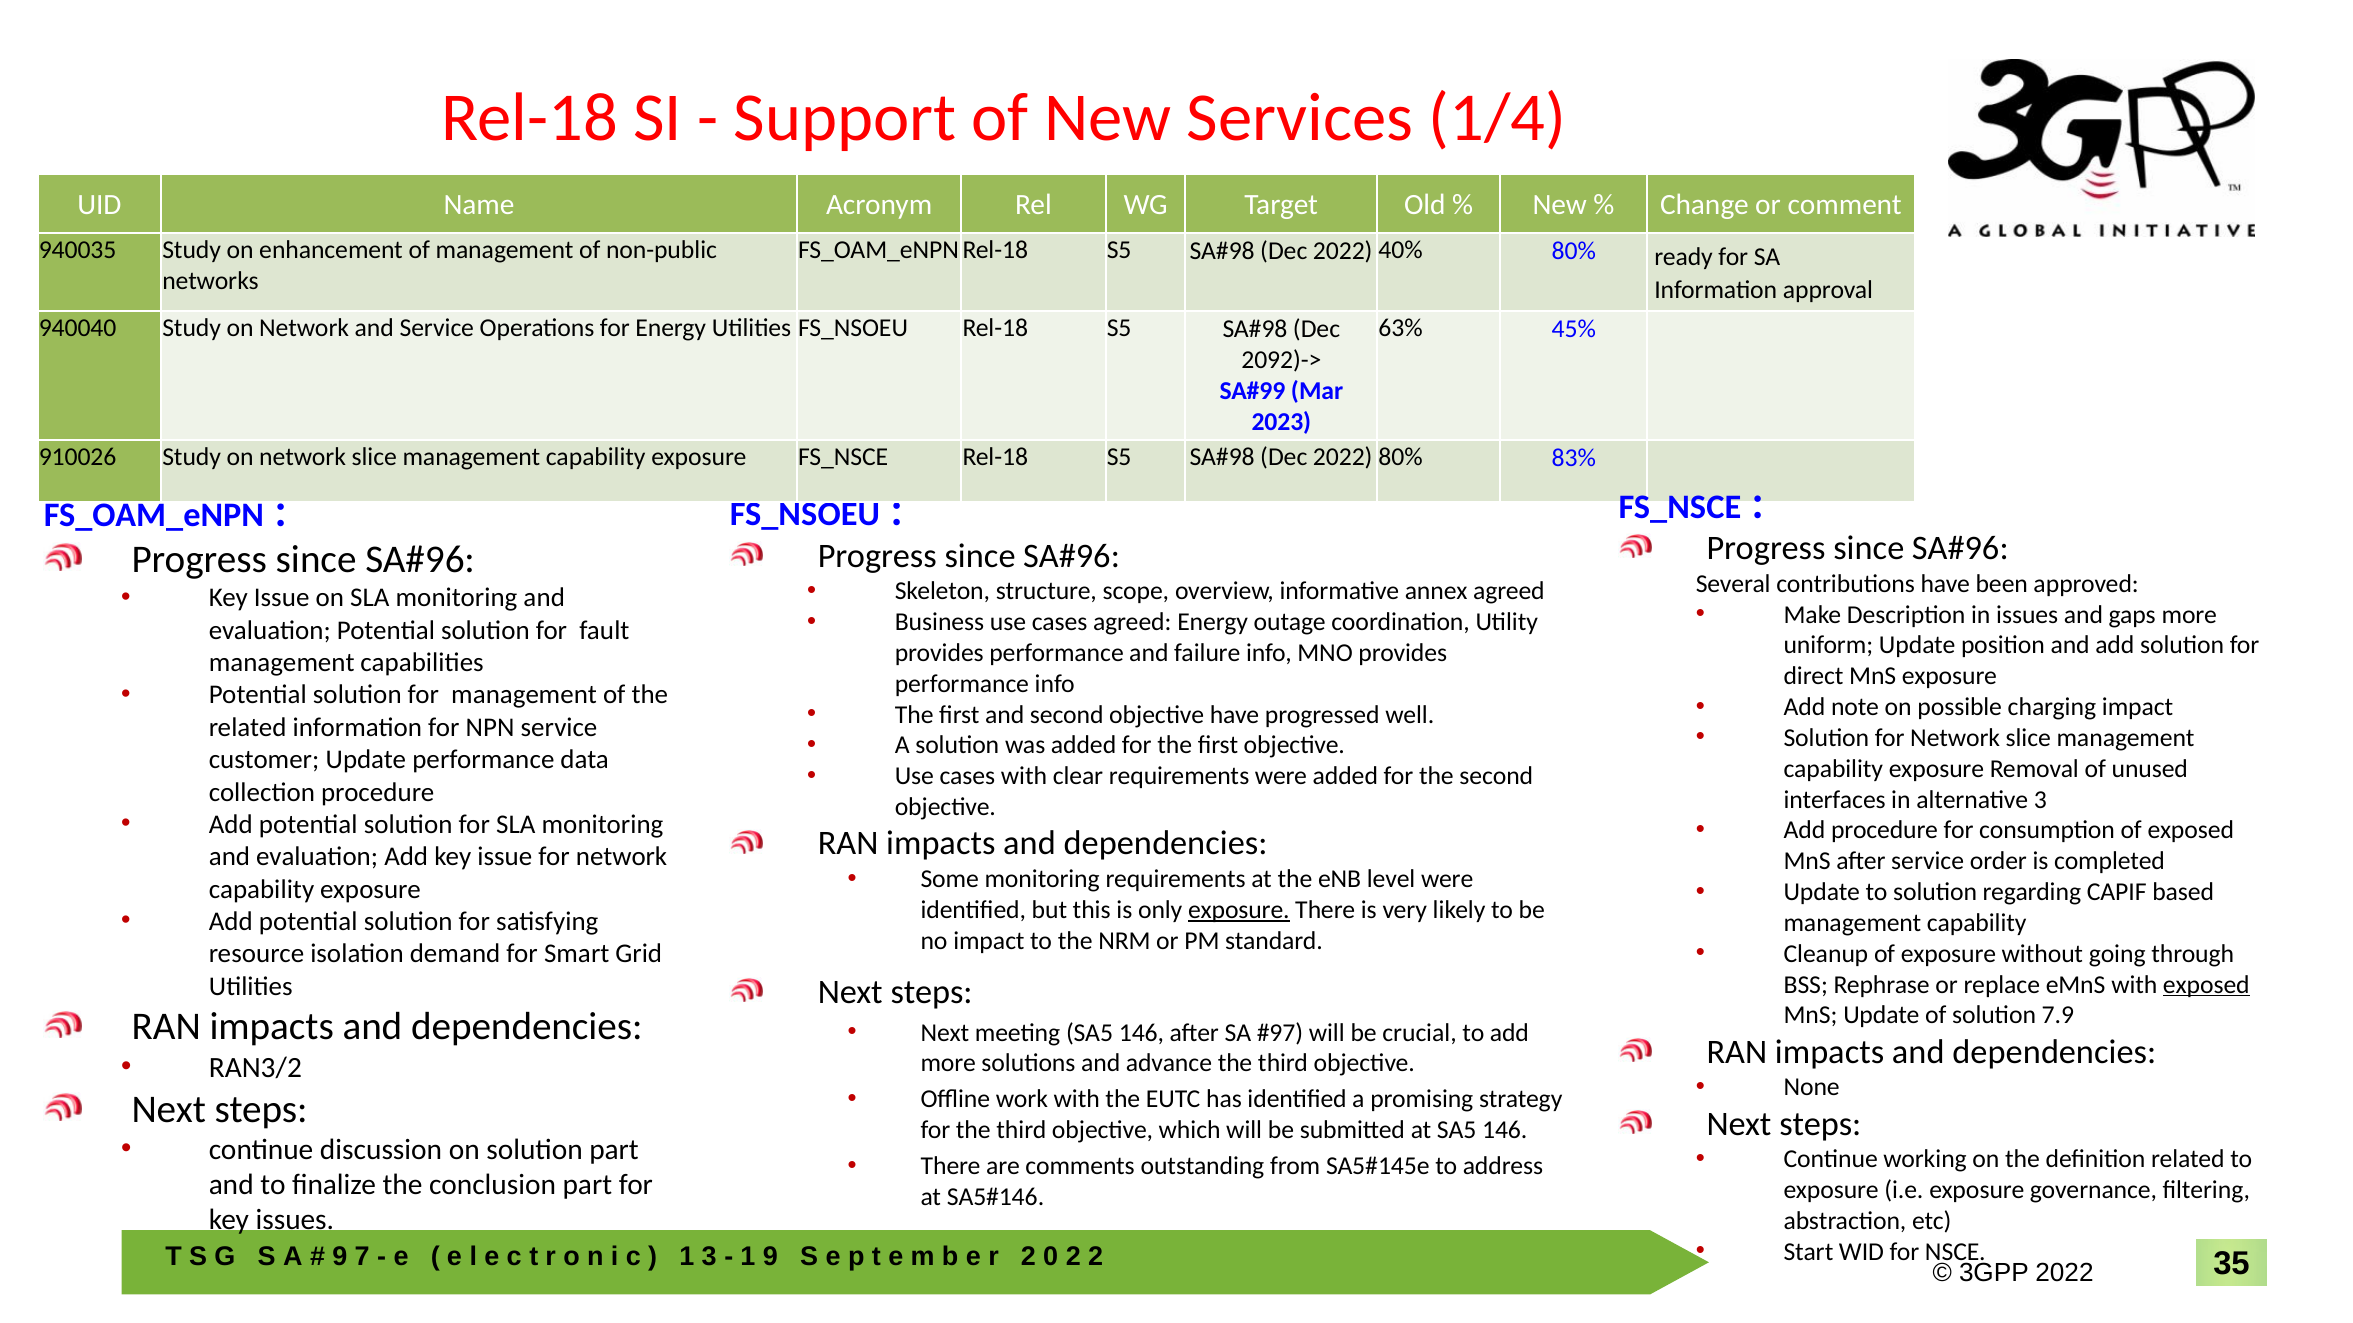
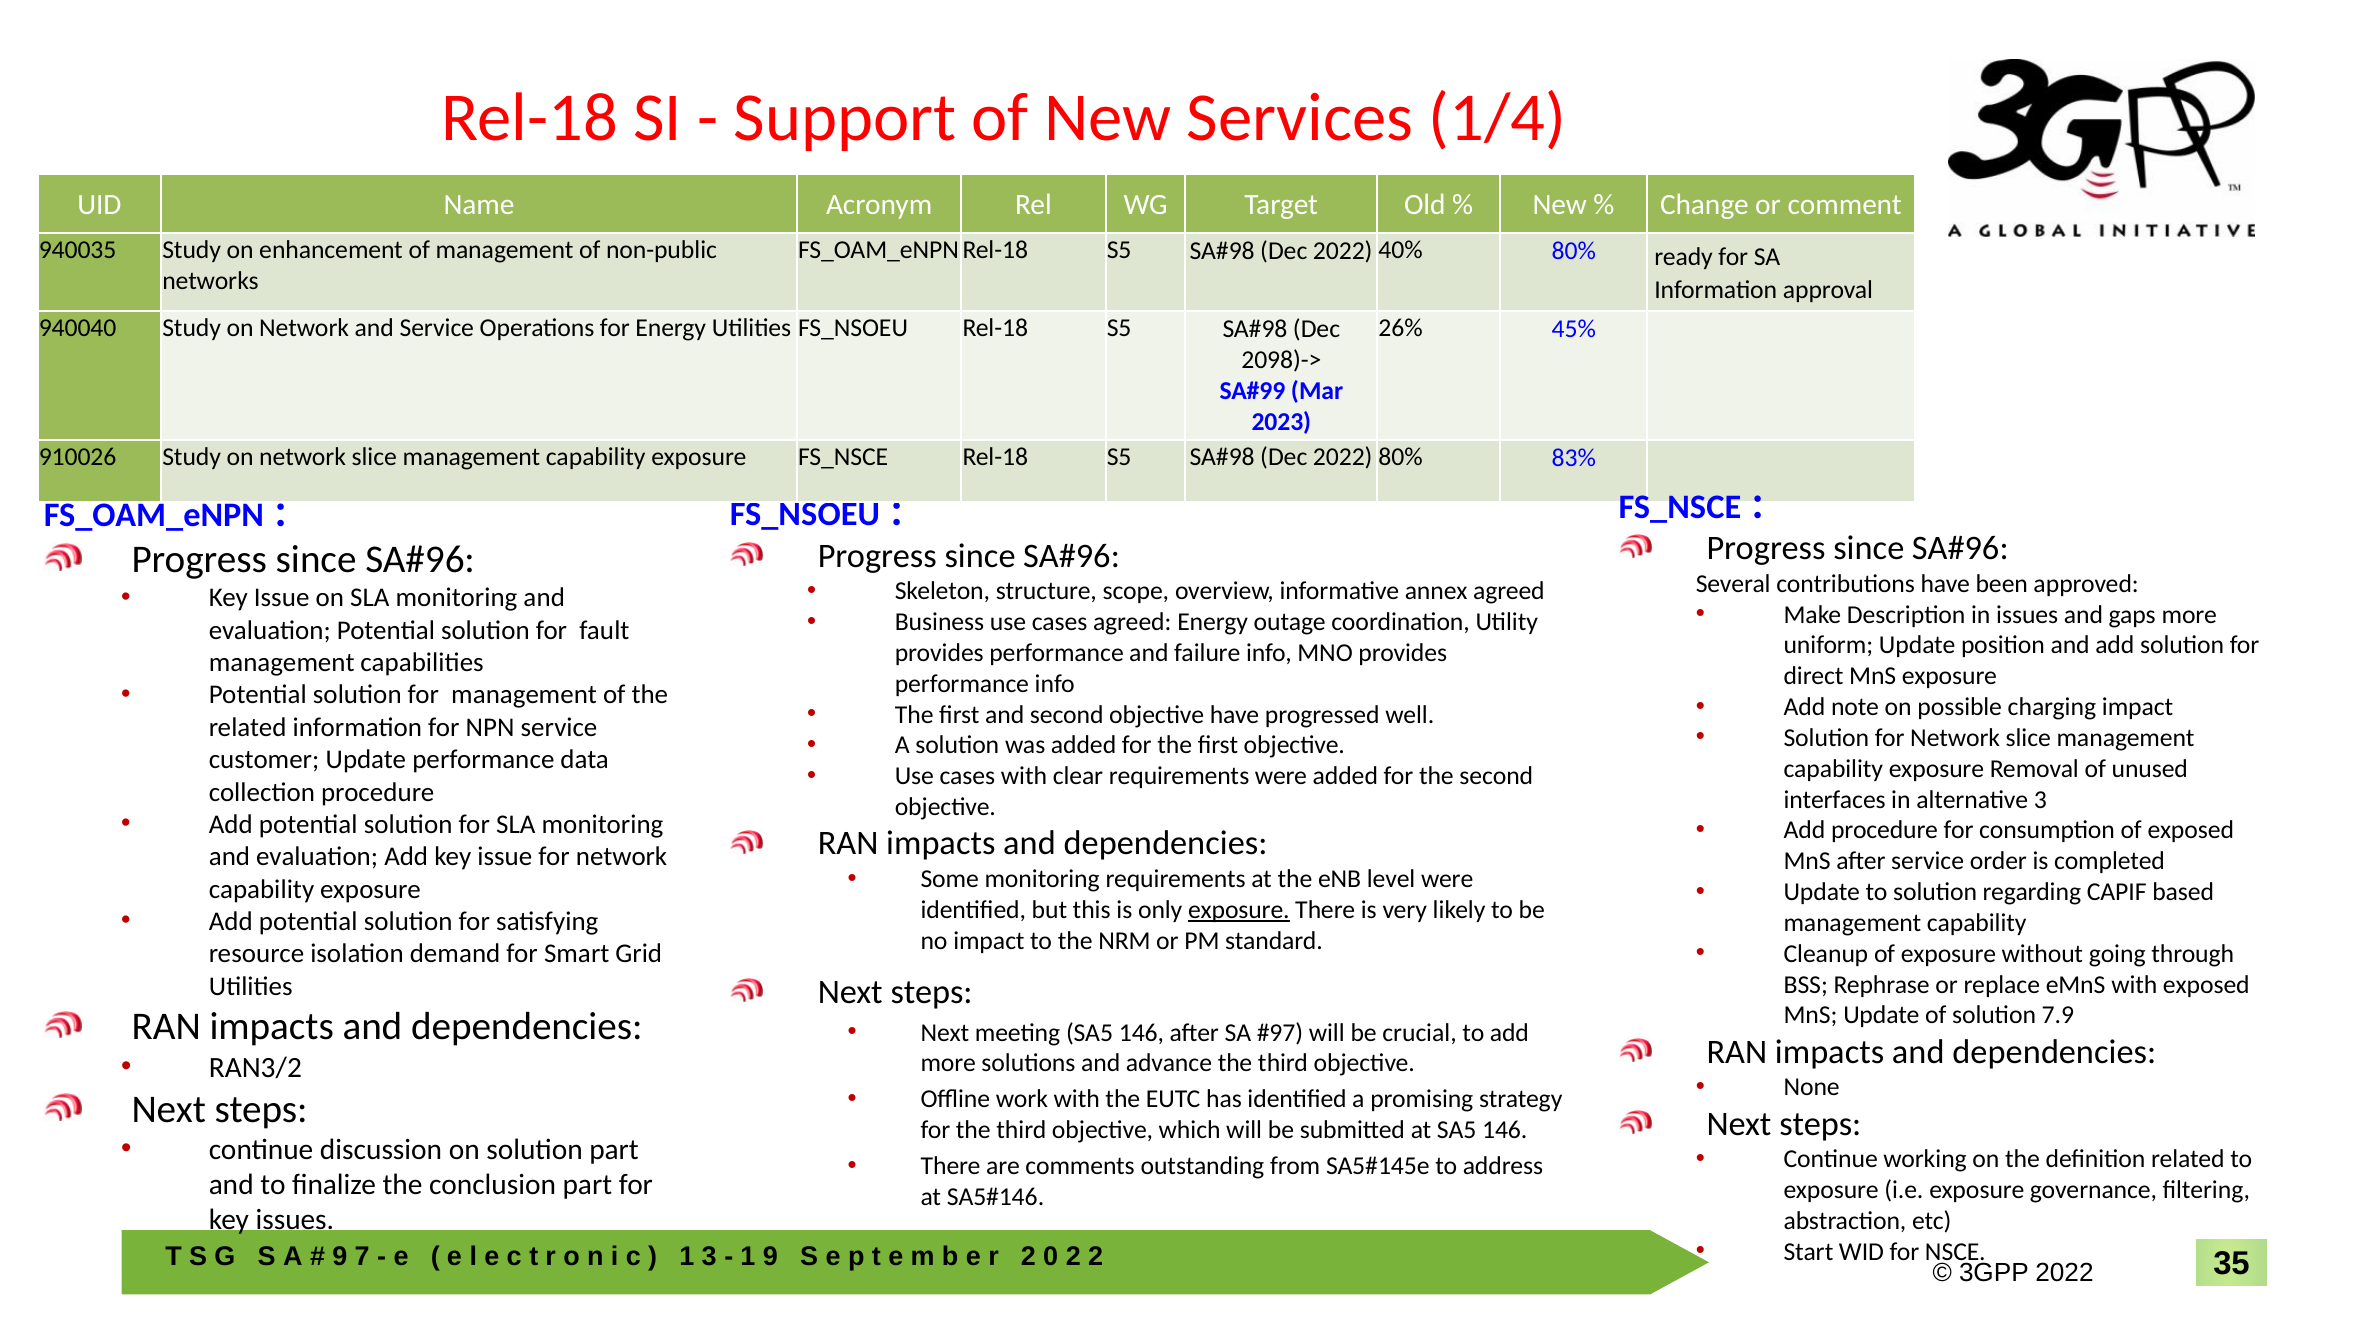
63%: 63% -> 26% (1401, 328)
2092)->: 2092)-> -> 2098)-> (1281, 360)
exposed underline: present -> none (2206, 985)
